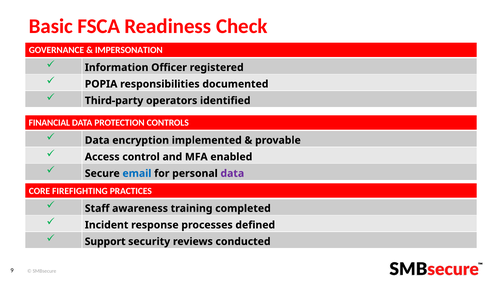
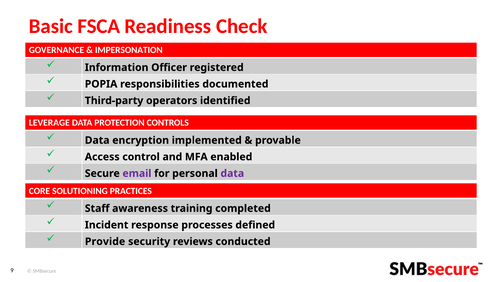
FINANCIAL: FINANCIAL -> LEVERAGE (49, 123)
email colour: blue -> purple (137, 174)
FIREFIGHTING: FIREFIGHTING -> SOLUTIONING (80, 191)
Support: Support -> Provide (105, 242)
